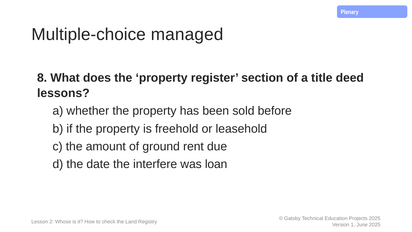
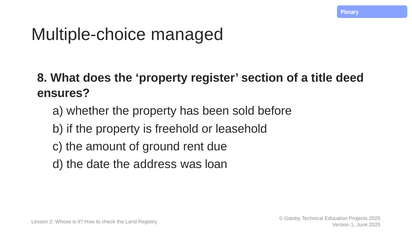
lessons: lessons -> ensures (63, 93)
interfere: interfere -> address (155, 164)
